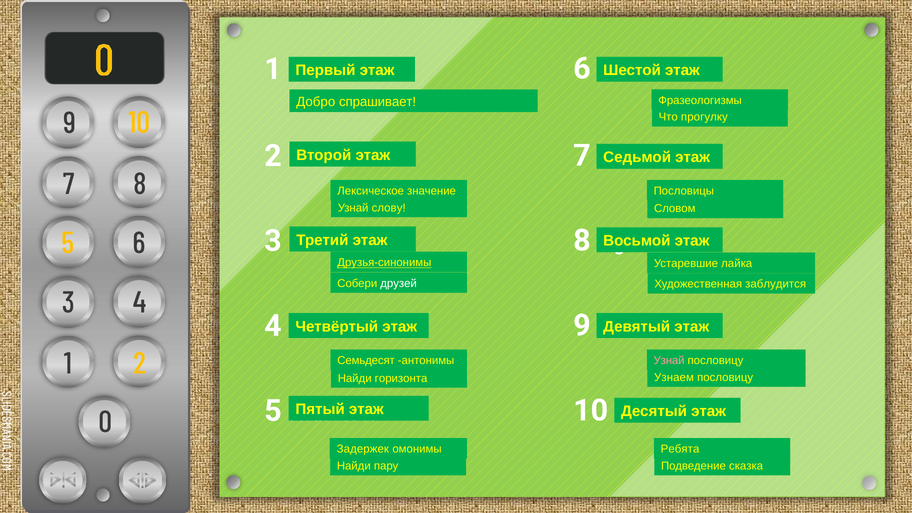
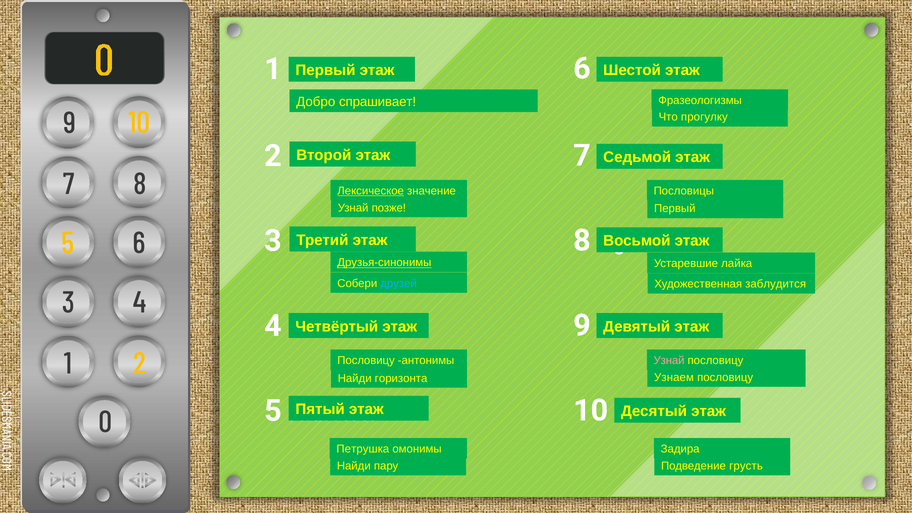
Лексическое underline: none -> present (371, 191)
слову: слову -> позже (389, 208)
Словом: Словом -> Первый (675, 209)
друзей colour: white -> light blue (399, 283)
Семьдесят: Семьдесят -> Пословицу (366, 361)
Задержек: Задержек -> Петрушка (363, 449)
Ребята: Ребята -> Задира (680, 449)
сказка: сказка -> грусть (746, 466)
